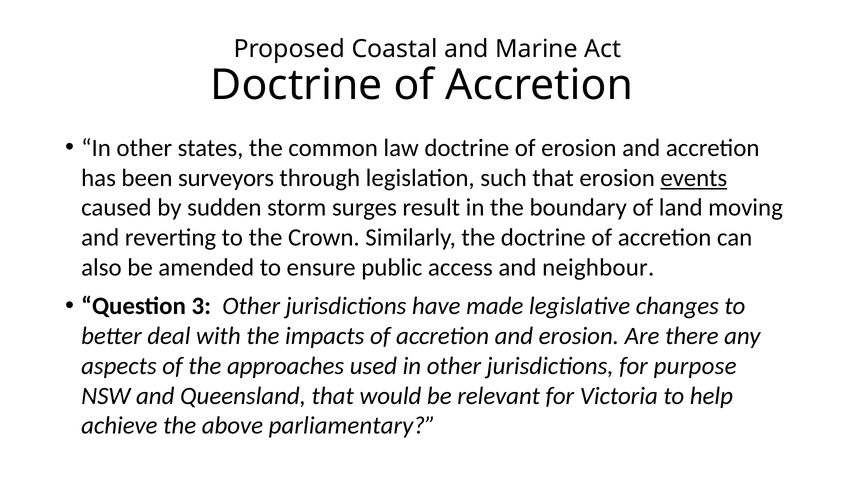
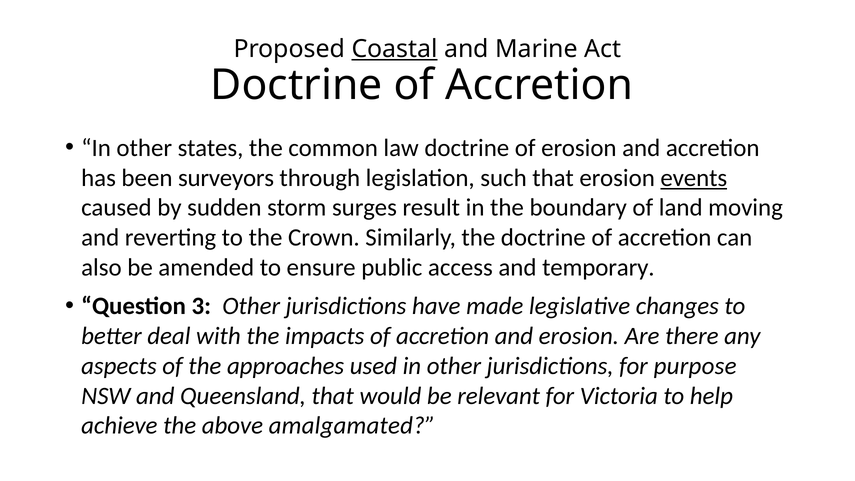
Coastal underline: none -> present (395, 49)
neighbour: neighbour -> temporary (598, 267)
parliamentary: parliamentary -> amalgamated (352, 426)
